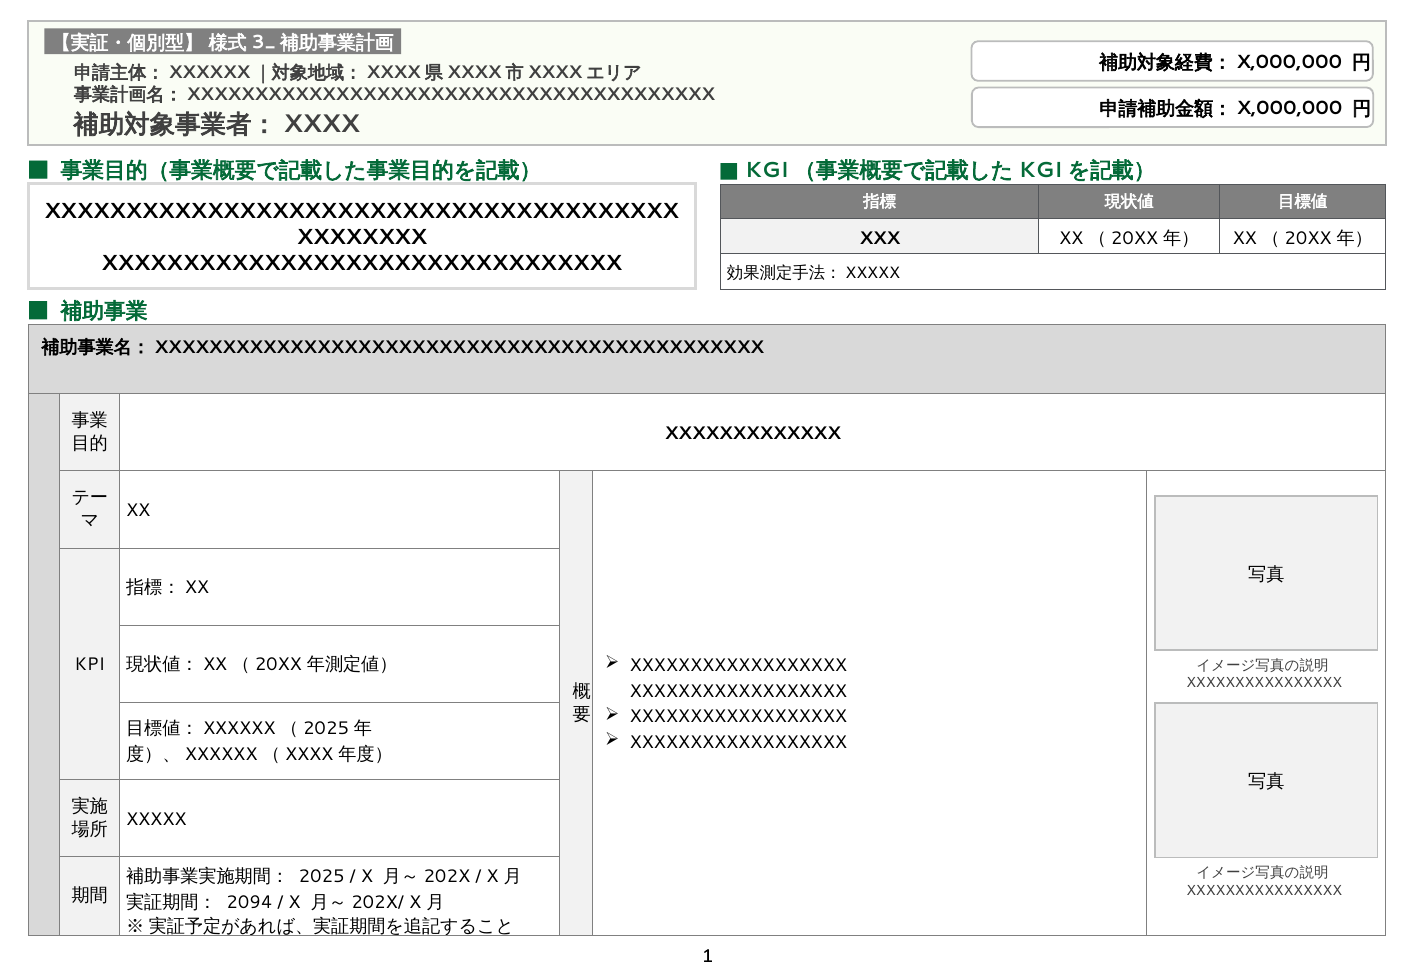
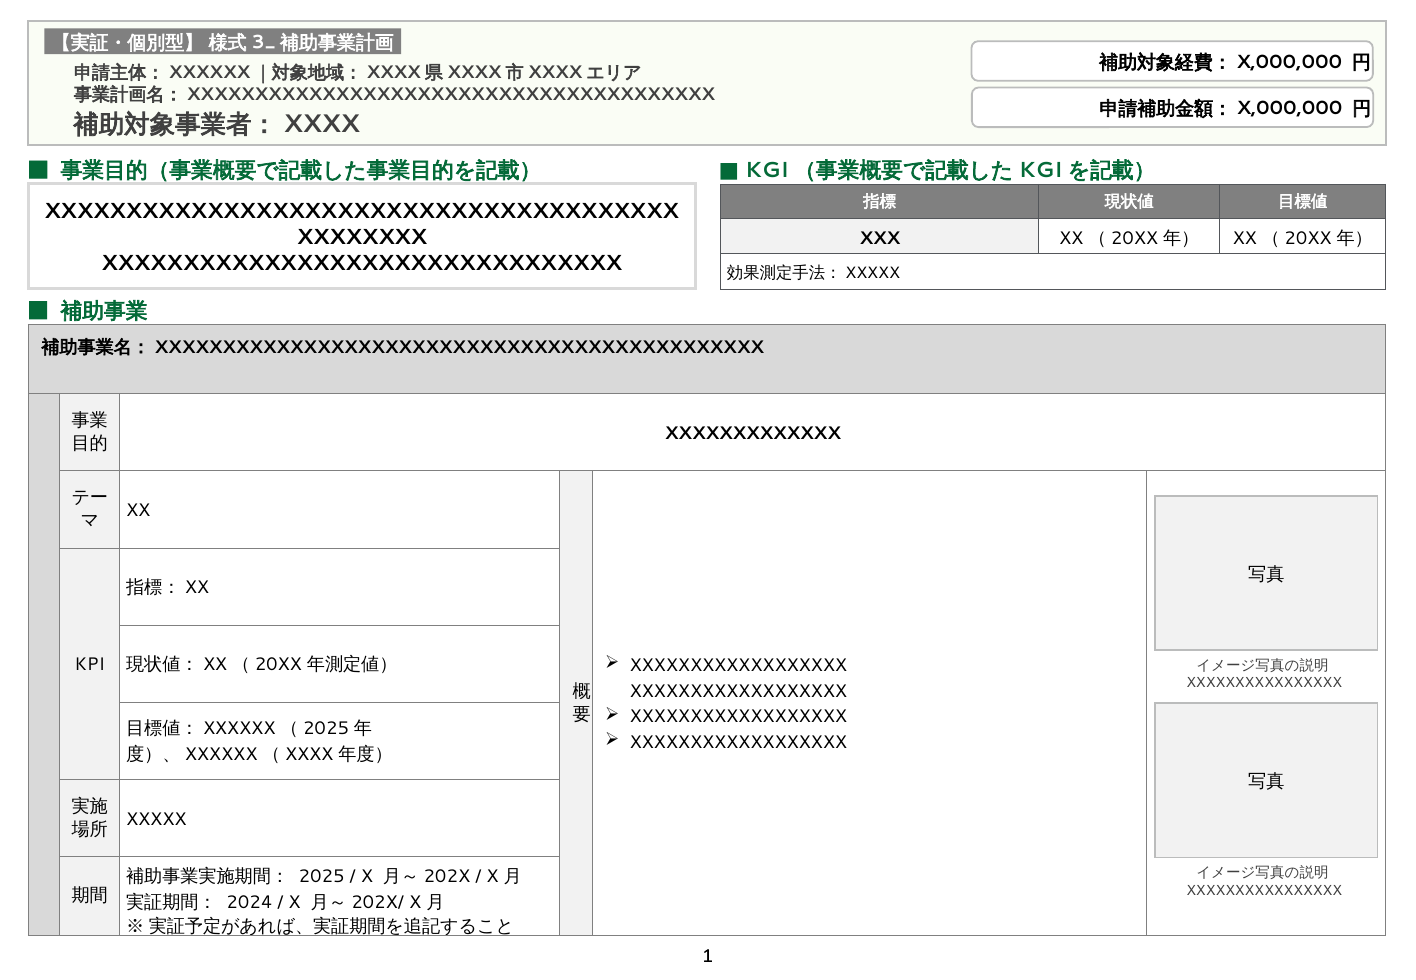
2094: 2094 -> 2024 (249, 903)
